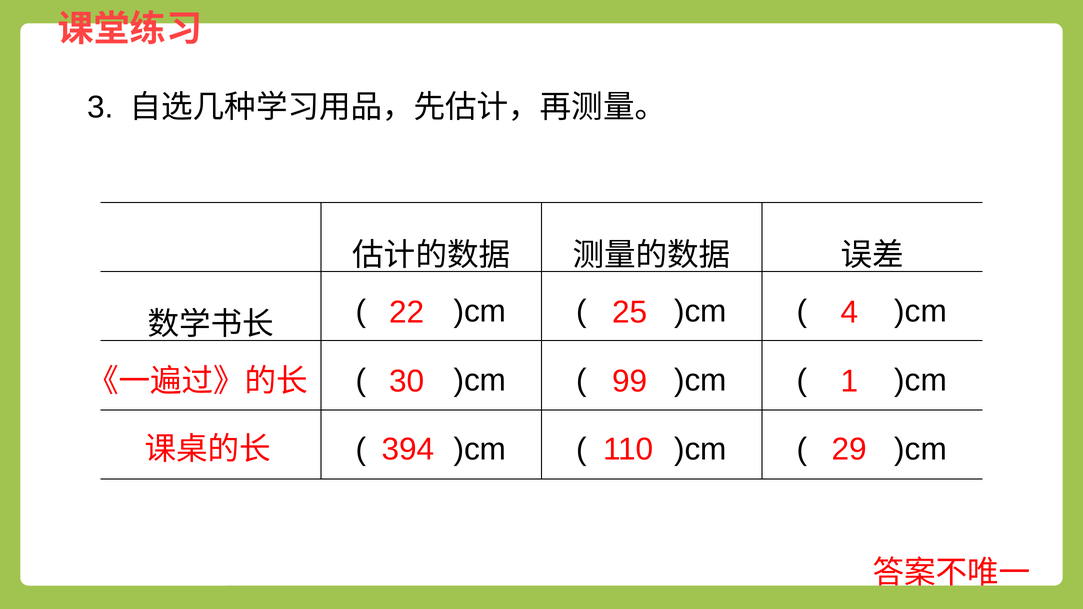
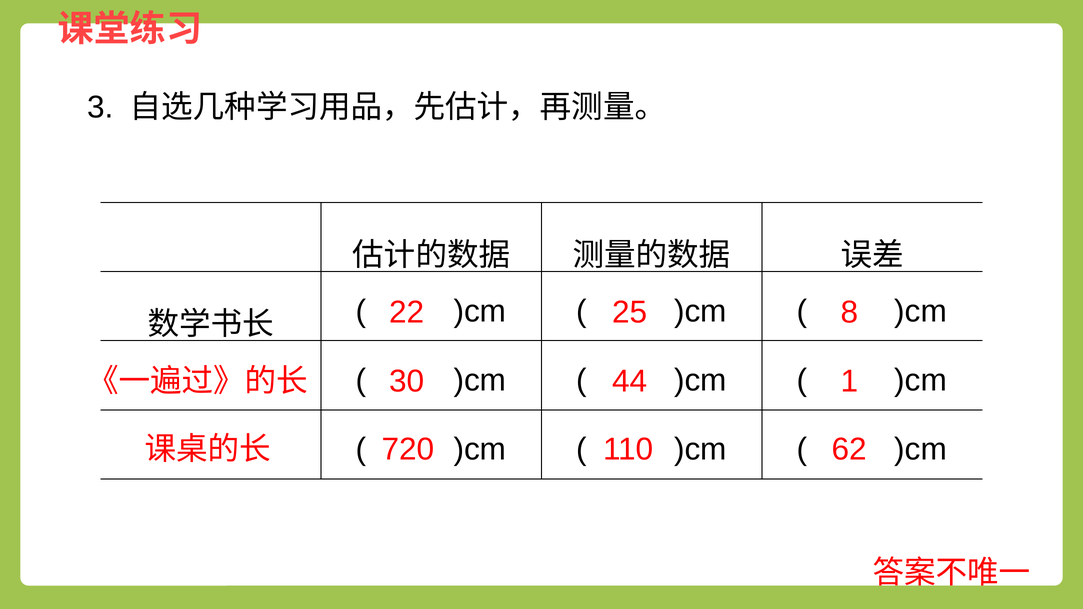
4: 4 -> 8 (849, 313)
99: 99 -> 44 (630, 382)
394: 394 -> 720 (408, 450)
29: 29 -> 62 (849, 450)
